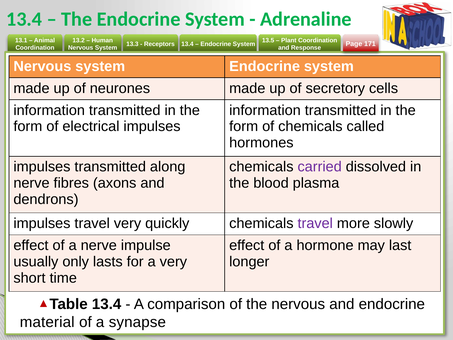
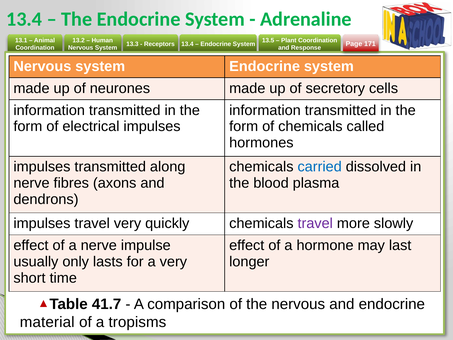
carried colour: purple -> blue (320, 167)
13.4: 13.4 -> 41.7 (107, 304)
synapse: synapse -> tropisms (137, 322)
